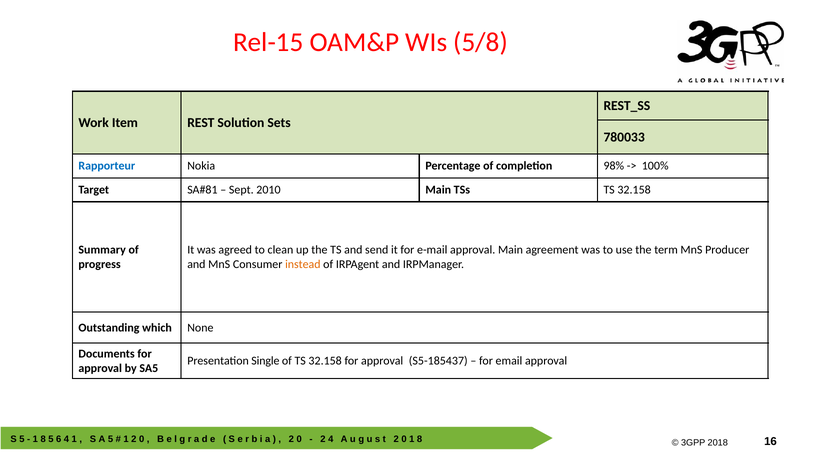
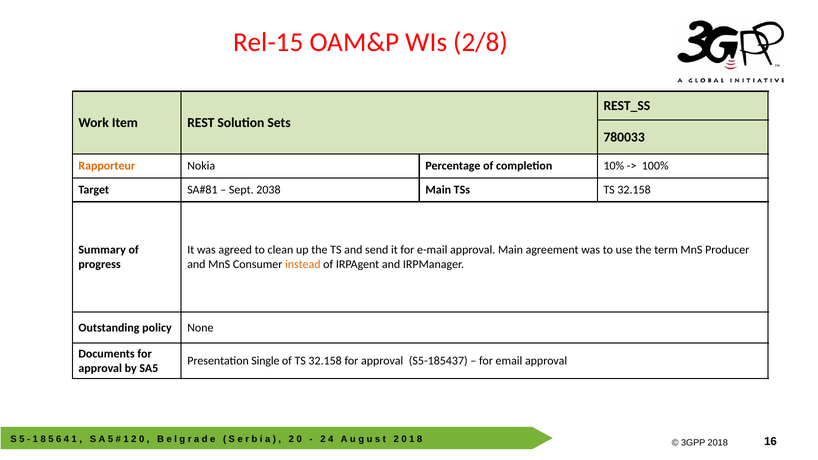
5/8: 5/8 -> 2/8 (481, 42)
Rapporteur colour: blue -> orange (107, 166)
98%: 98% -> 10% (614, 166)
2010: 2010 -> 2038 (268, 190)
which: which -> policy (157, 328)
